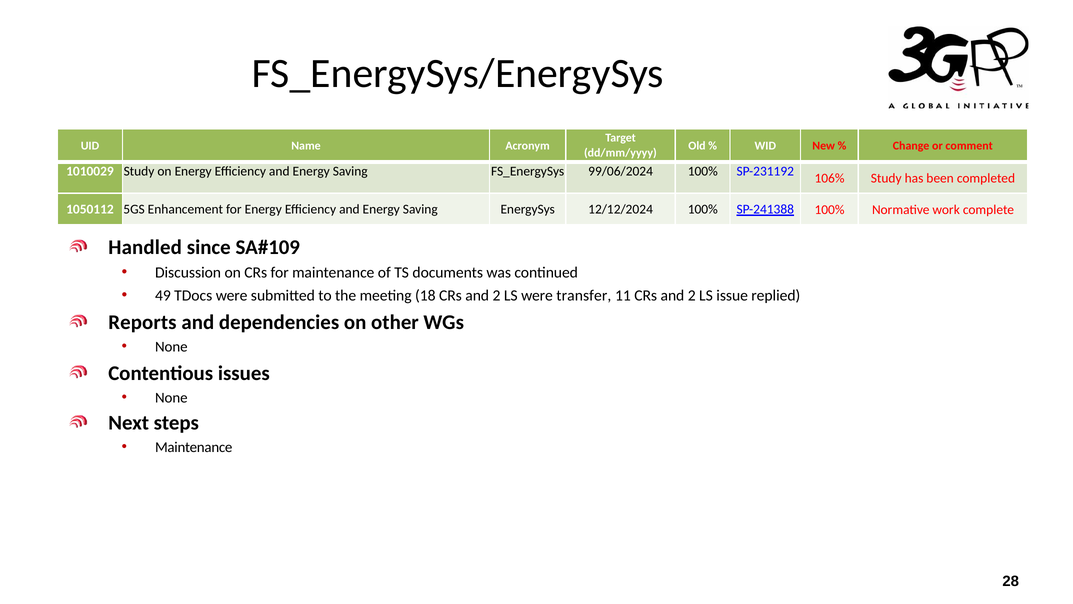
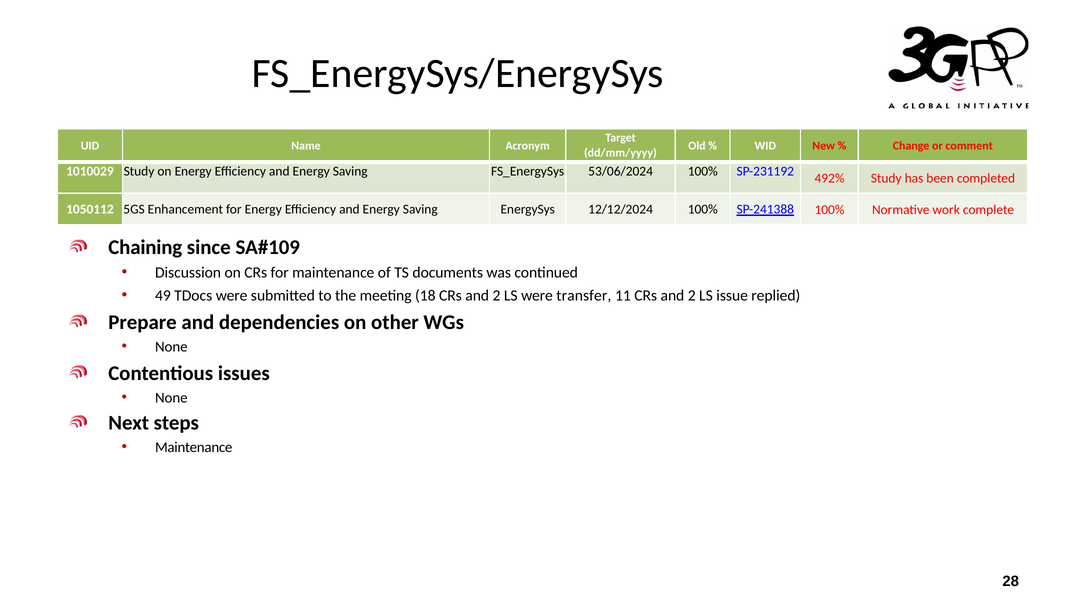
99/06/2024: 99/06/2024 -> 53/06/2024 (621, 171)
106%: 106% -> 492% (829, 178)
Handled: Handled -> Chaining (145, 247)
Reports: Reports -> Prepare (143, 322)
